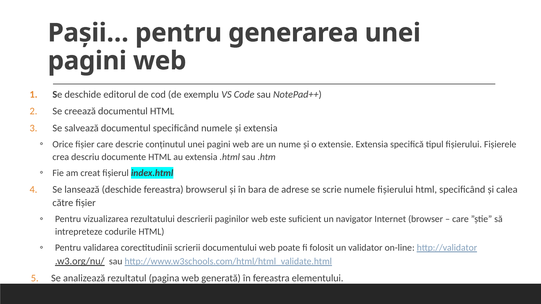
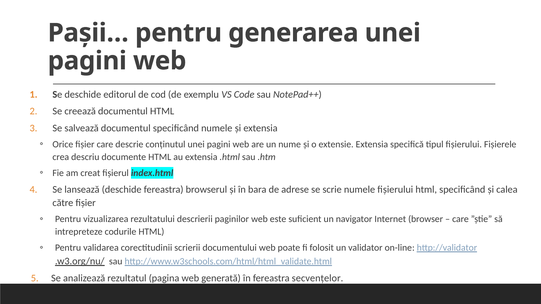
elementului: elementului -> secvenţelor (318, 278)
